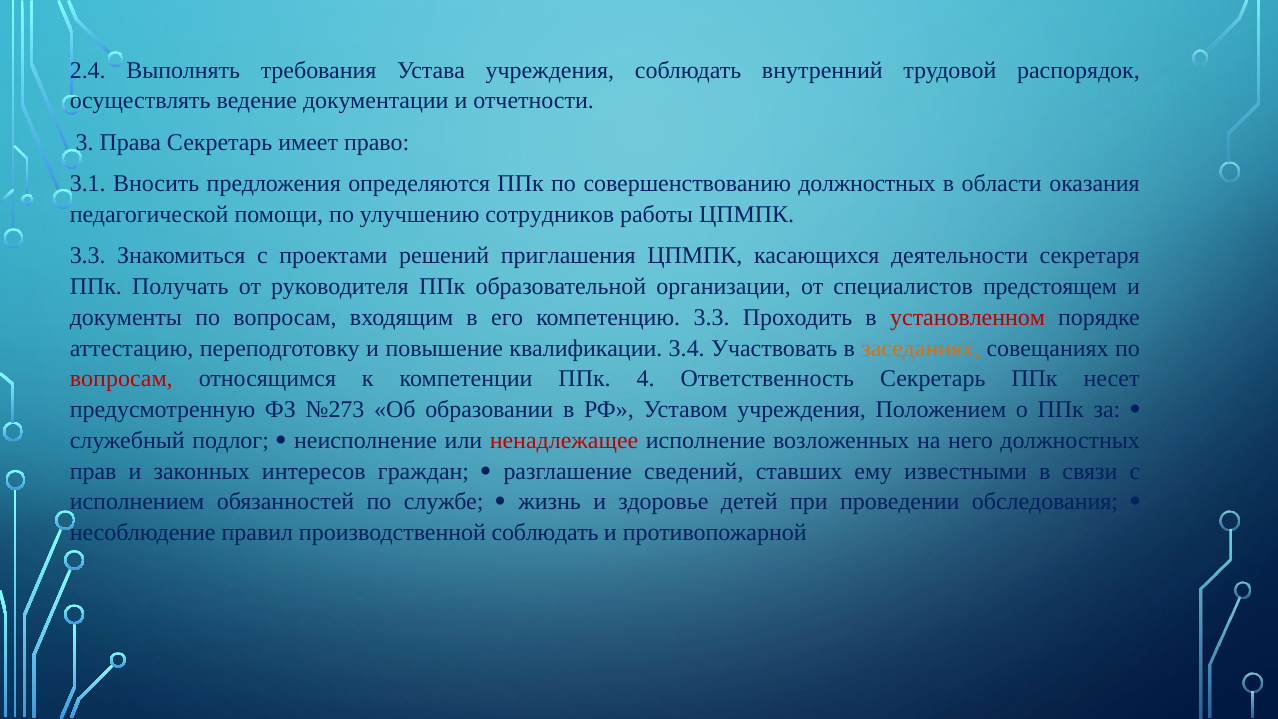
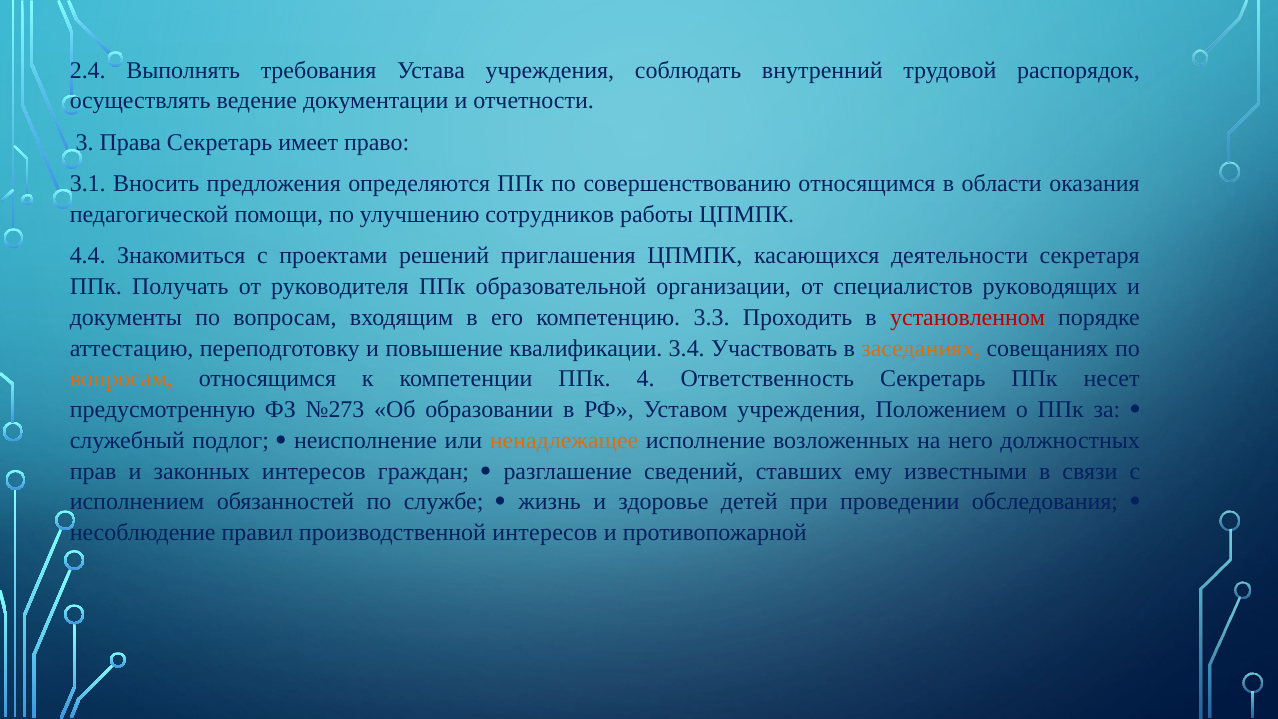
совершенствованию должностных: должностных -> относящимся (867, 184)
3.3: 3.3 -> 4.4 (88, 256)
предстоящем: предстоящем -> руководящих (1050, 287)
вопросам colour: red -> orange (121, 379)
ненадлежащее colour: red -> orange (564, 440)
производственной соблюдать: соблюдать -> интересов (545, 533)
